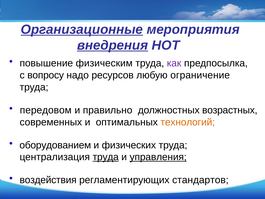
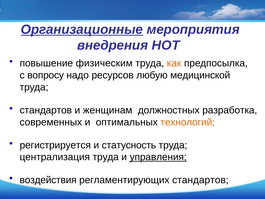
внедрения underline: present -> none (113, 45)
как colour: purple -> orange (174, 63)
ограничение: ограничение -> медицинской (200, 75)
передовом: передовом -> стандартов (46, 110)
правильно: правильно -> женщинам (108, 110)
возрастных: возрастных -> разработка (230, 110)
оборудованием: оборудованием -> регистрируется (55, 145)
физических: физических -> статусность (129, 145)
труда underline: present -> none (106, 157)
